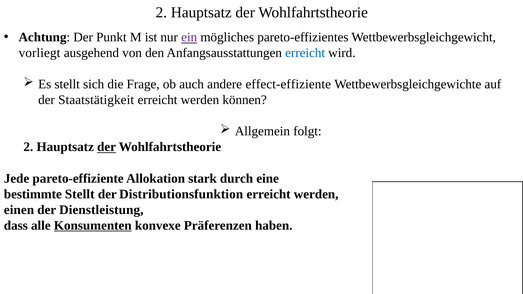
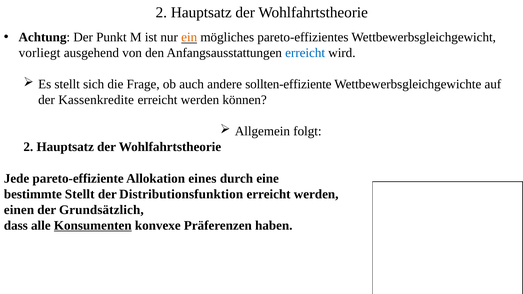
ein colour: purple -> orange (189, 37)
effect-effiziente: effect-effiziente -> sollten-effiziente (288, 84)
Staatstätigkeit: Staatstätigkeit -> Kassenkredite (96, 100)
der underline: present -> none (107, 147)
stark: stark -> eines (202, 178)
Dienstleistung: Dienstleistung -> Grundsätzlich (101, 210)
